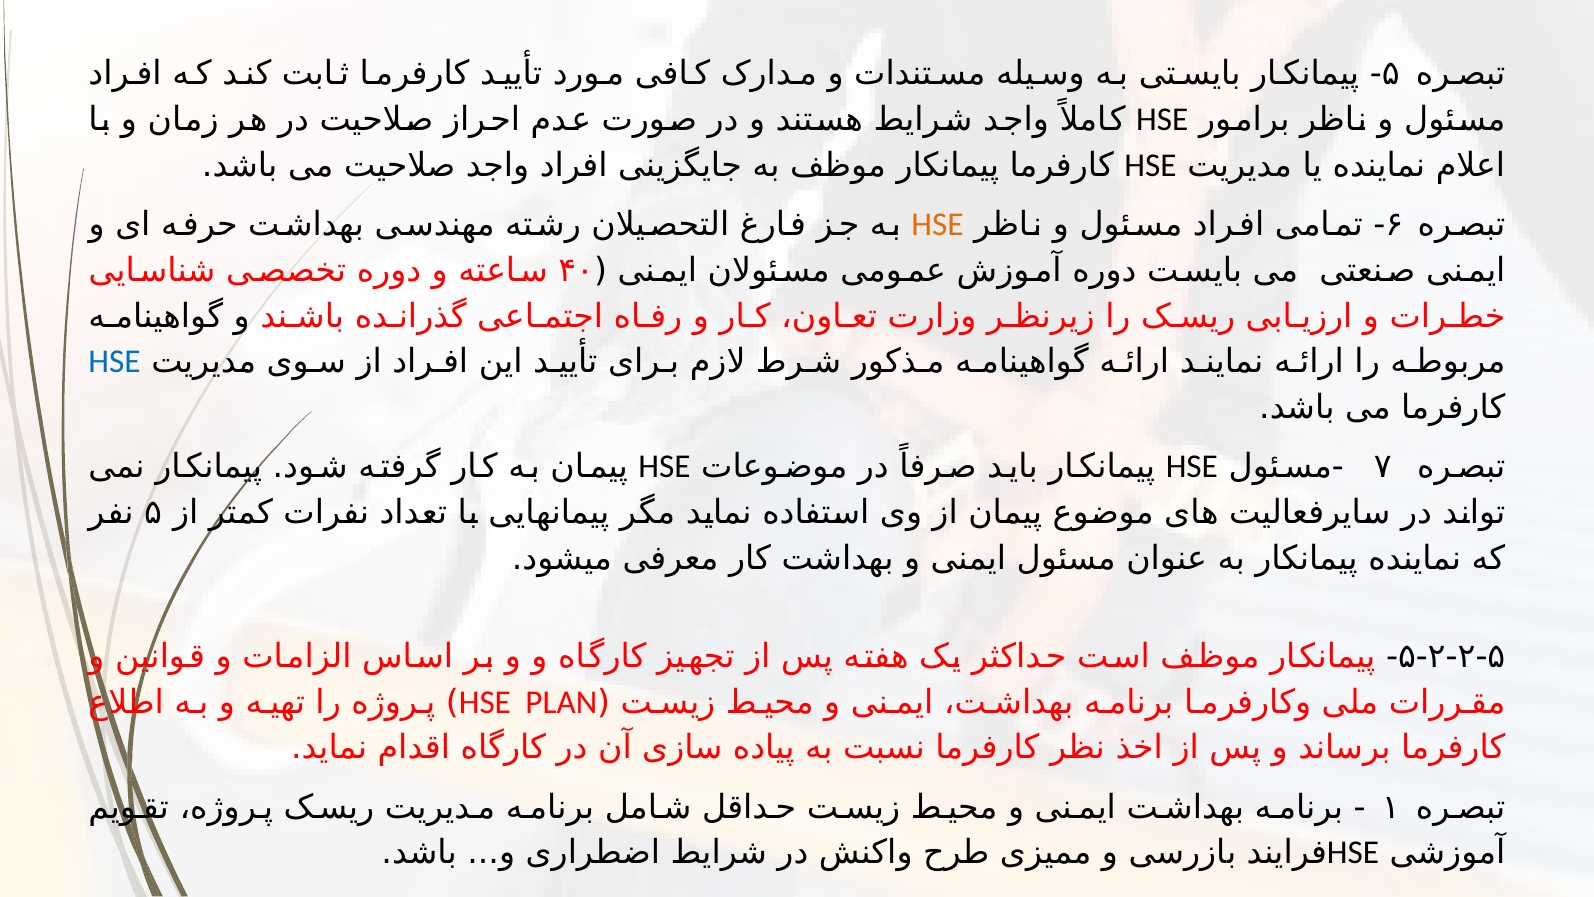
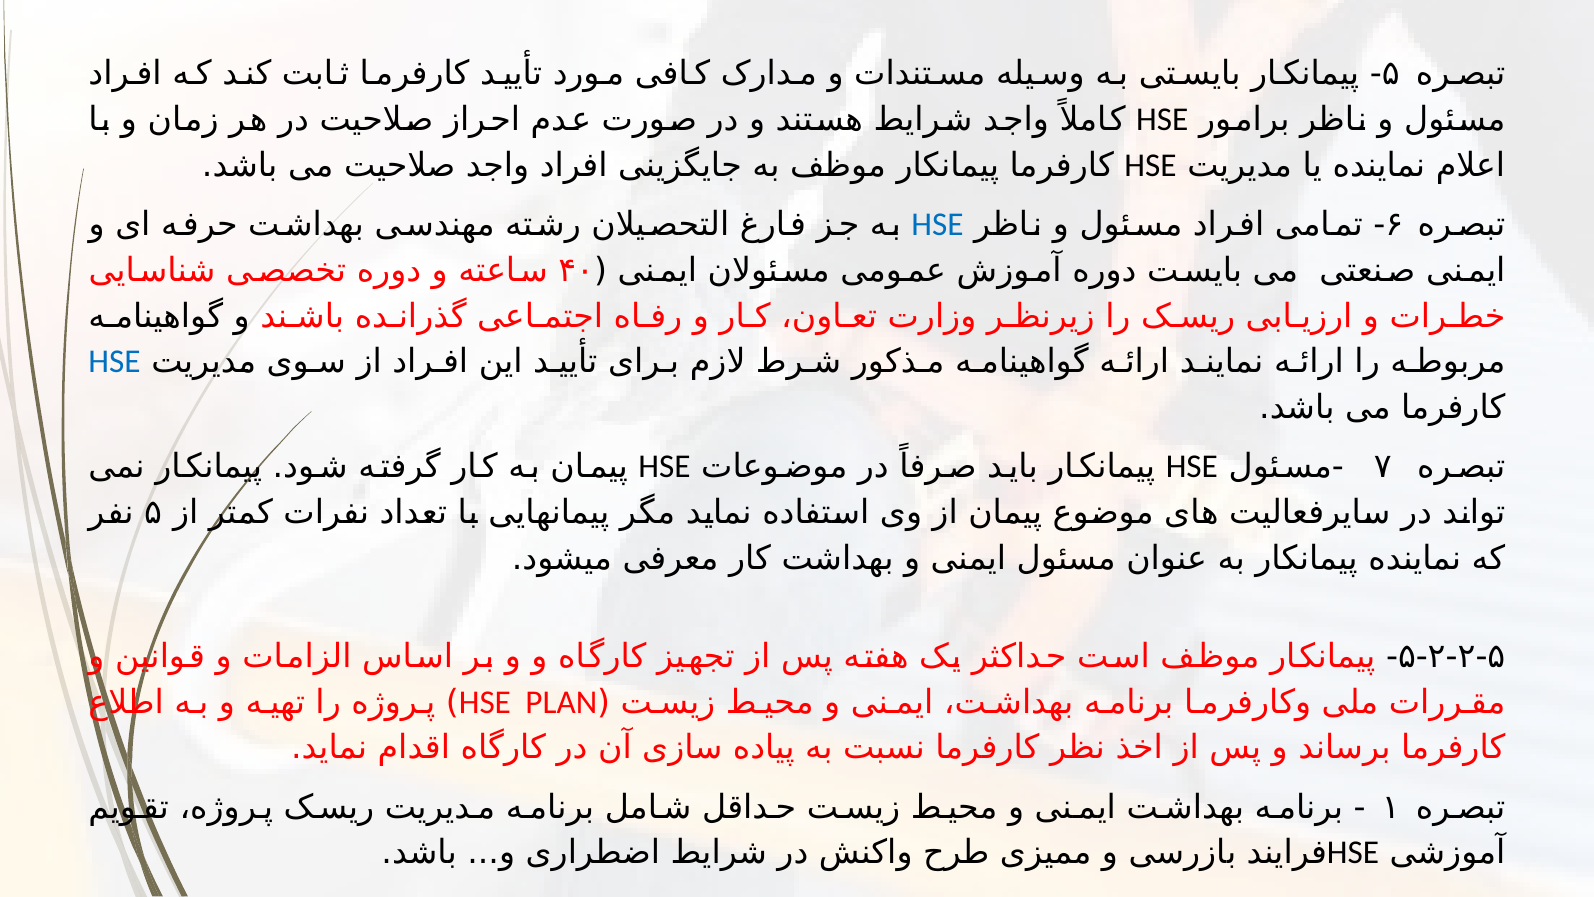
HSE colour: orange -> blue (937, 224)
